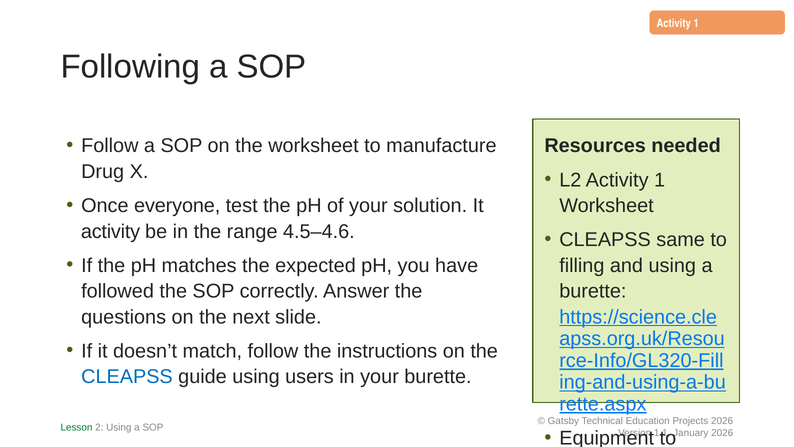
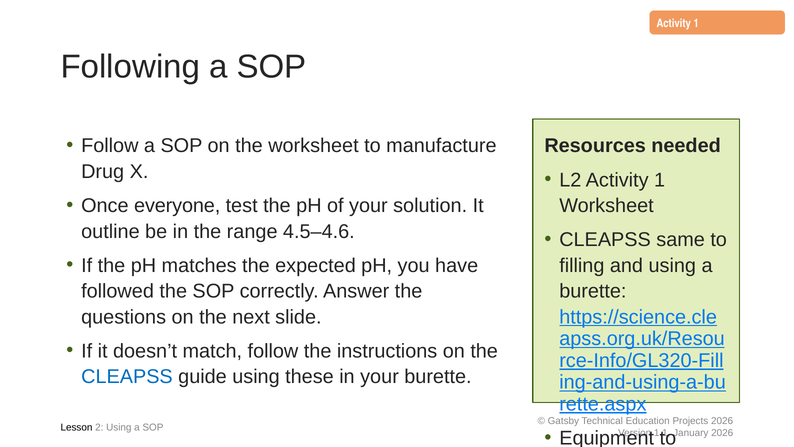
activity: activity -> outline (110, 231)
users: users -> these (309, 376)
Lesson colour: green -> black (76, 427)
